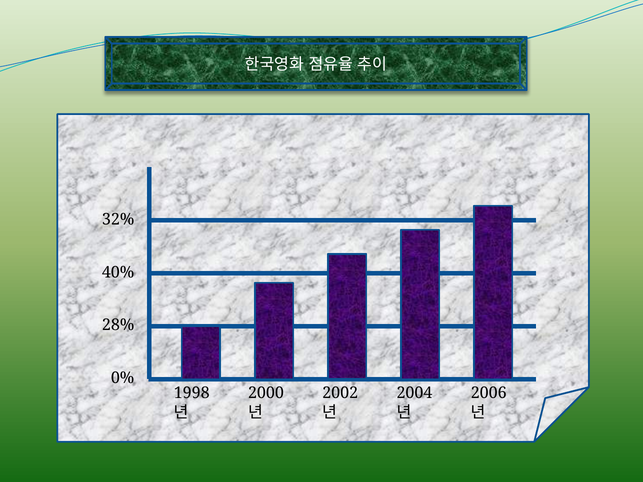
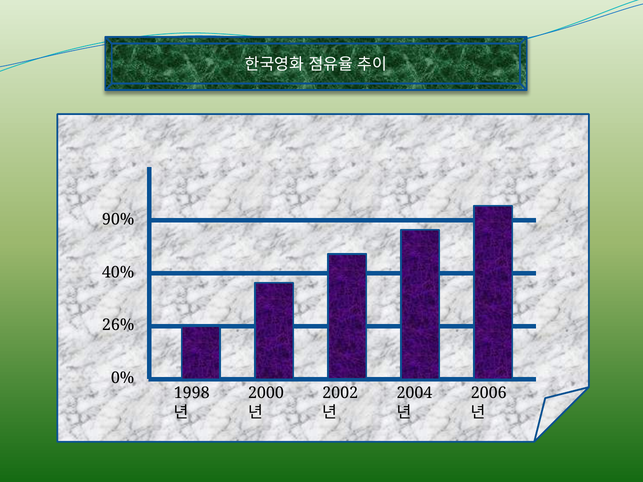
32%: 32% -> 90% (118, 220)
28%: 28% -> 26% (118, 325)
